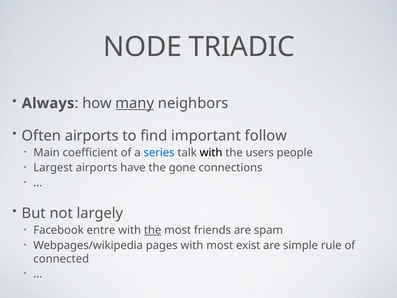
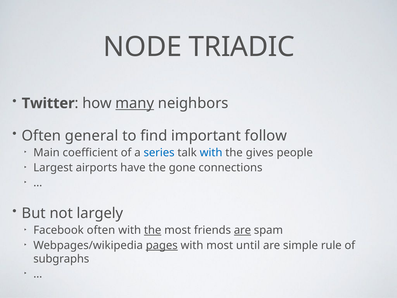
Always: Always -> Twitter (48, 103)
Often airports: airports -> general (92, 136)
with colour: black -> blue (211, 153)
users: users -> gives (260, 153)
Facebook entre: entre -> often (101, 230)
are underline: none -> present (242, 230)
pages underline: none -> present (162, 245)
exist: exist -> until (248, 245)
connected: connected -> subgraphs (61, 259)
